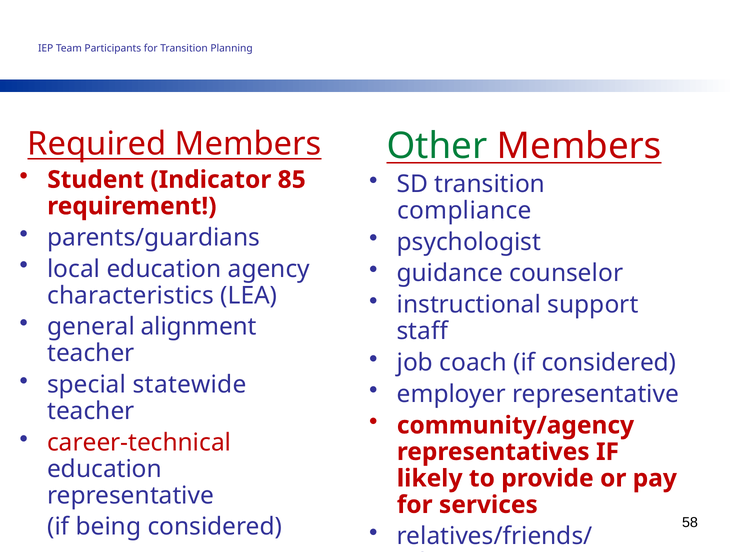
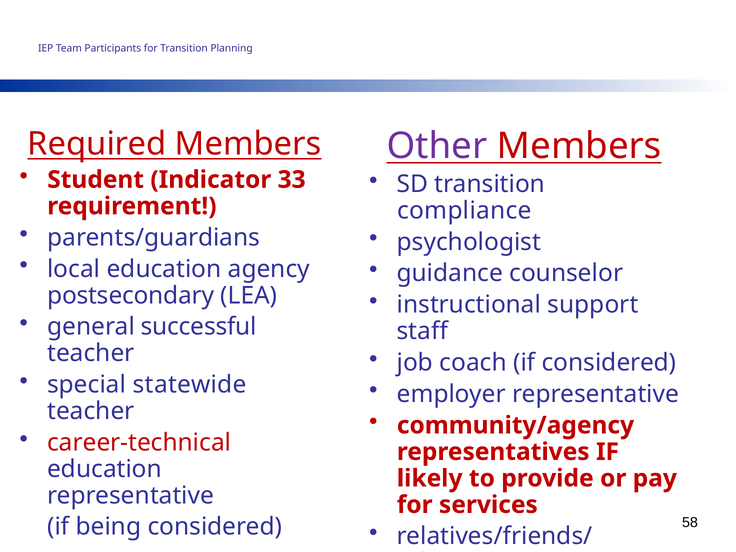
Other colour: green -> purple (437, 146)
85: 85 -> 33 (292, 180)
characteristics: characteristics -> postsecondary (131, 295)
alignment: alignment -> successful (199, 327)
